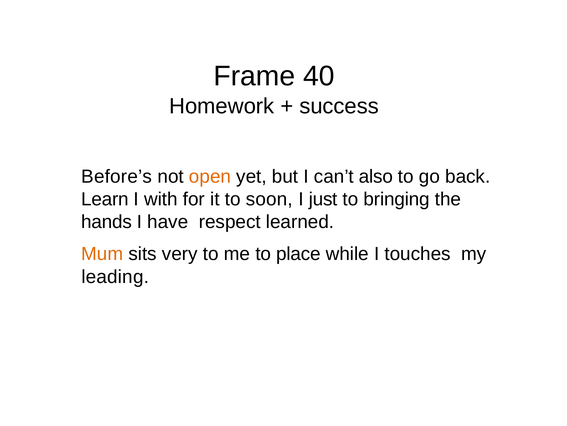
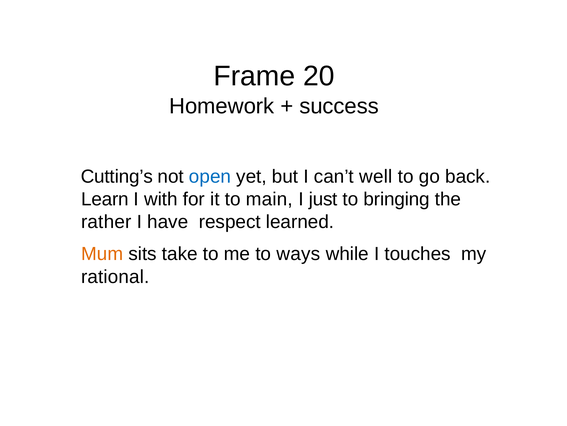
40: 40 -> 20 (319, 76)
Before’s: Before’s -> Cutting’s (117, 176)
open colour: orange -> blue (210, 176)
also: also -> well (376, 176)
soon: soon -> main (269, 199)
hands: hands -> rather (106, 221)
very: very -> take (180, 254)
place: place -> ways (298, 254)
leading: leading -> rational (115, 276)
